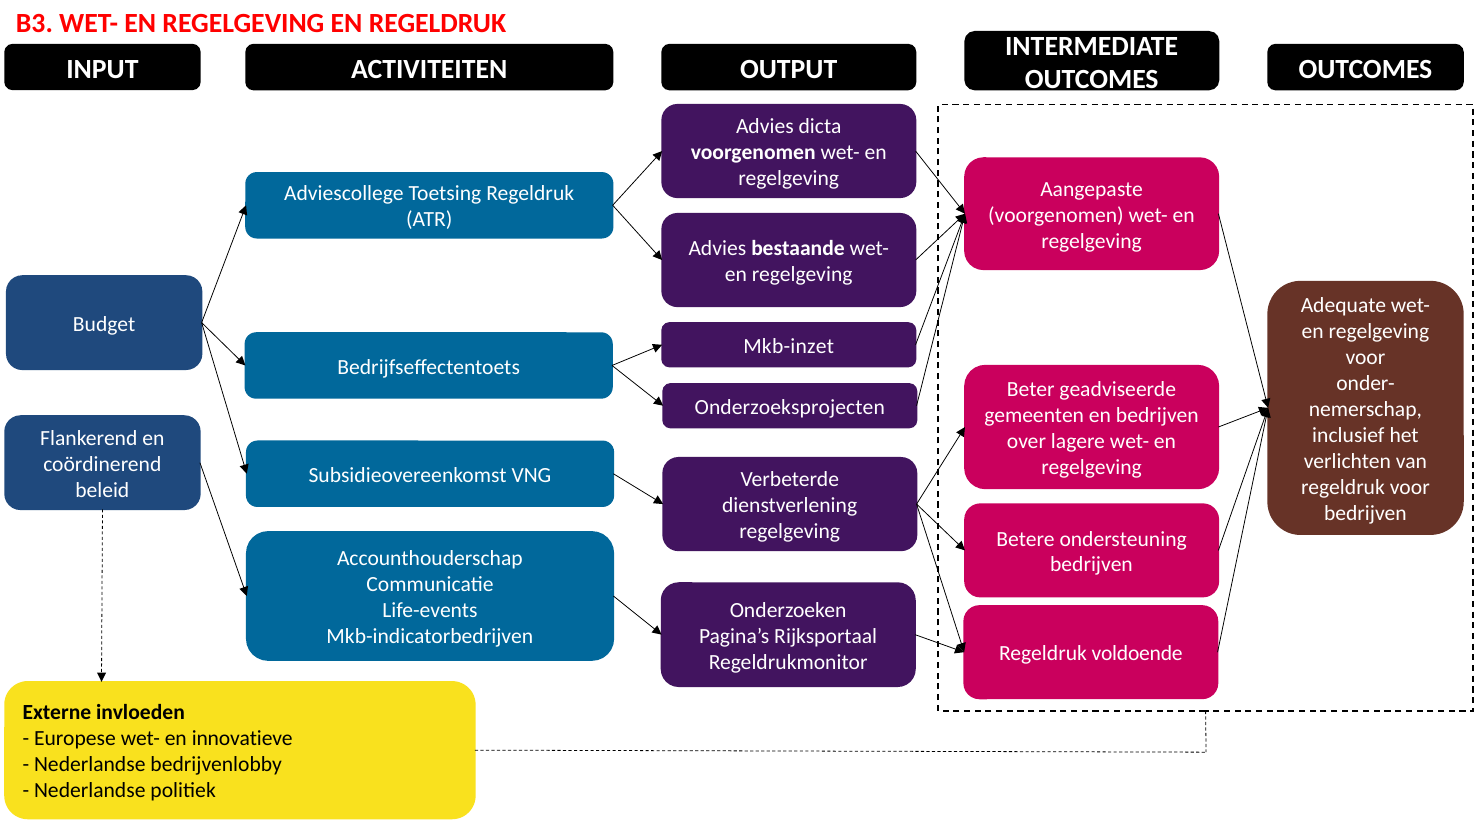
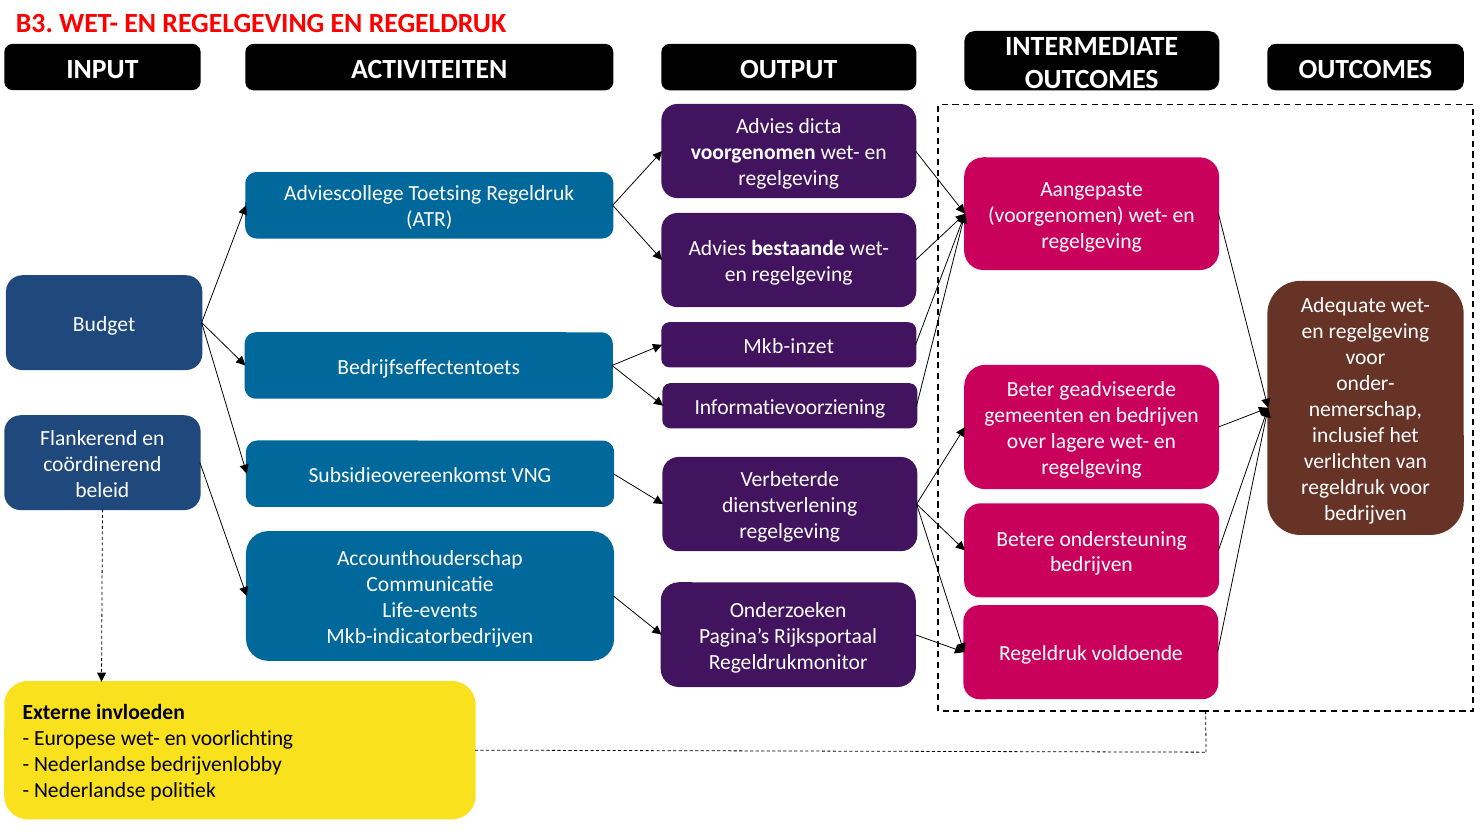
Onderzoeksprojecten: Onderzoeksprojecten -> Informatievoorziening (790, 407)
innovatieve: innovatieve -> voorlichting (242, 739)
